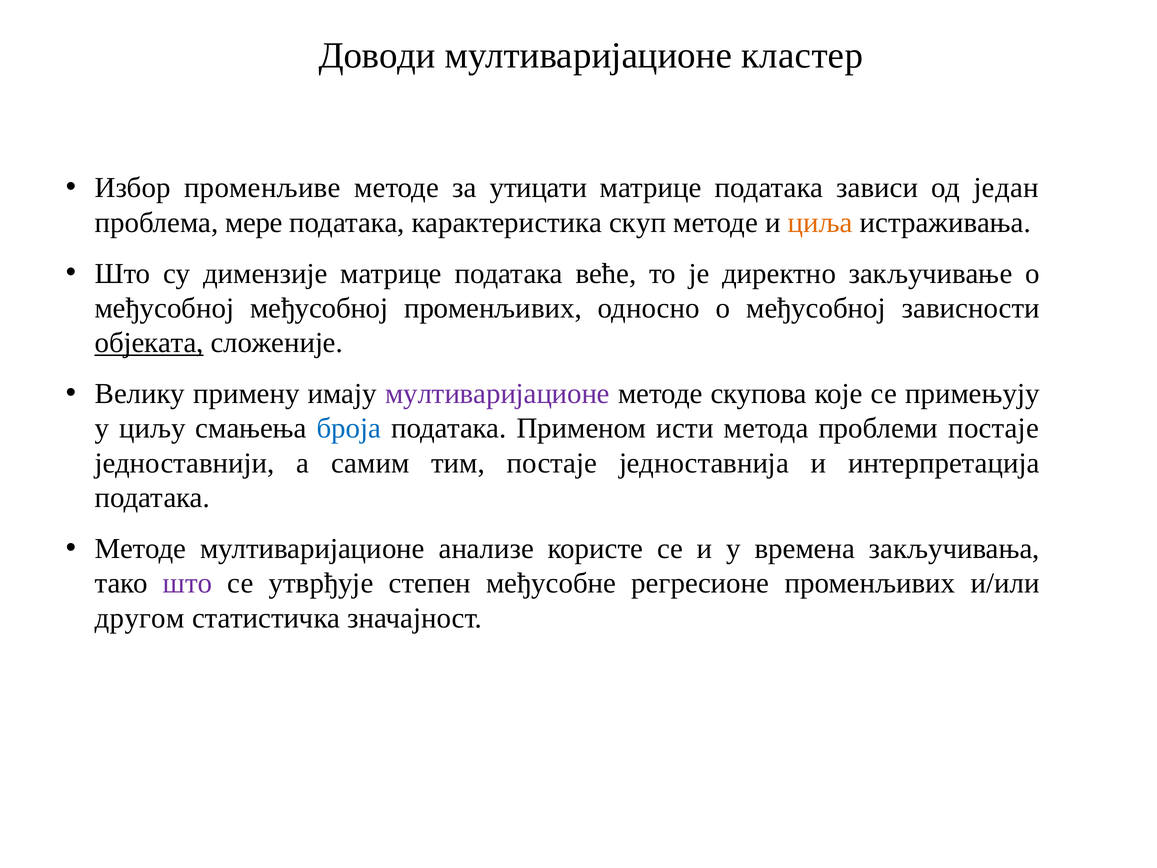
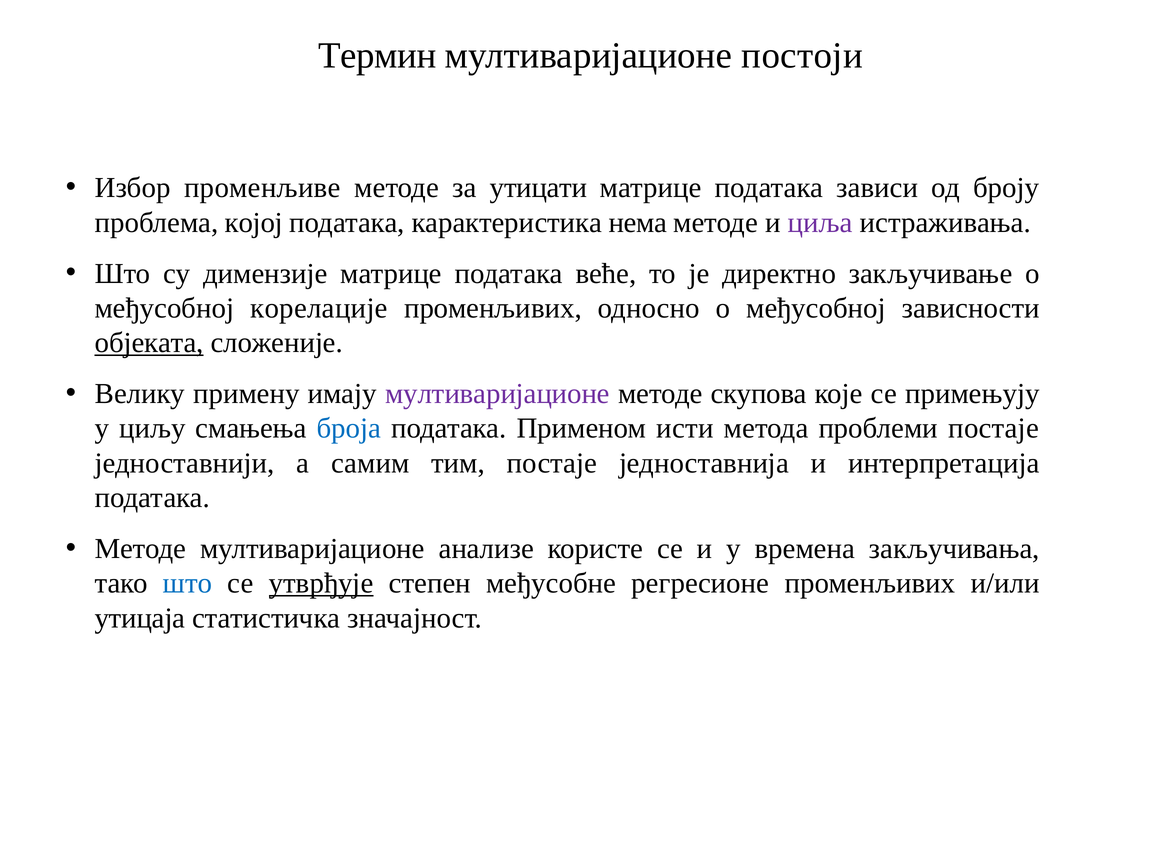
Доводи: Доводи -> Термин (377, 56)
кластер: кластер -> постоји (802, 56)
један: један -> броју (1006, 188)
мере: мере -> којој (254, 223)
скуп: скуп -> нема (638, 223)
циља colour: orange -> purple (820, 223)
међусобној међусобној: међусобној -> корелације (319, 308)
што colour: purple -> blue (187, 583)
утврђује underline: none -> present (321, 583)
другом: другом -> утицаја (140, 618)
